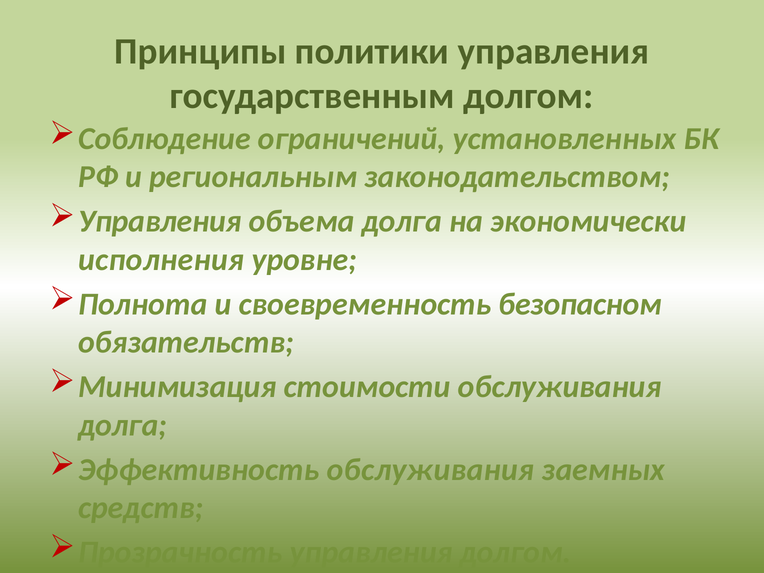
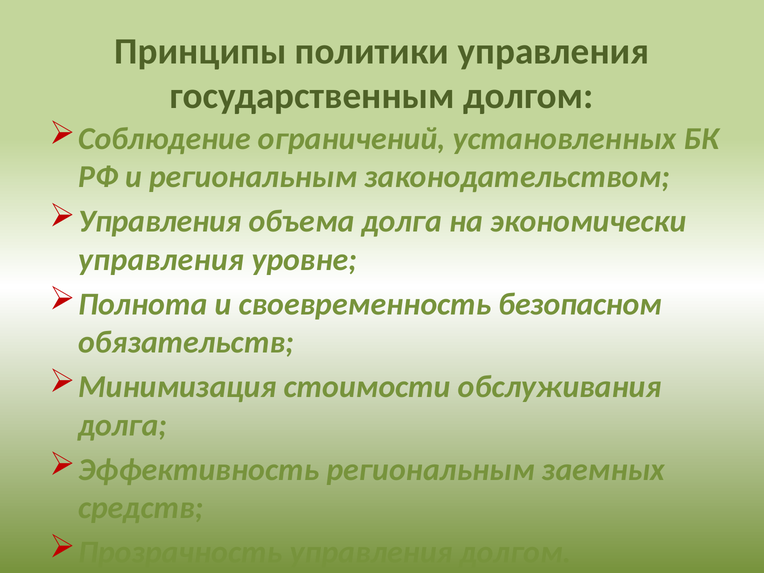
исполнения: исполнения -> управления (161, 260)
Эффективность обслуживания: обслуживания -> региональным (431, 470)
